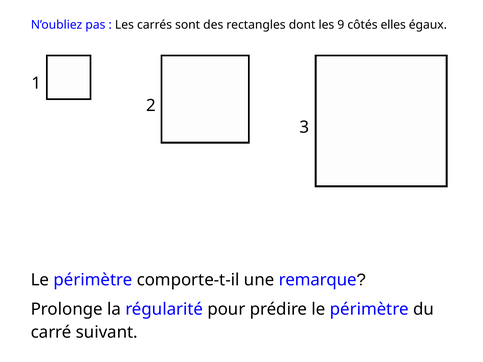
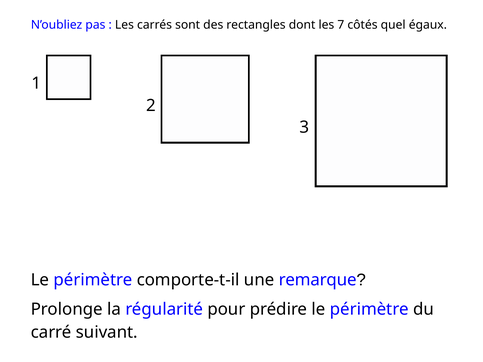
9: 9 -> 7 (341, 25)
elles: elles -> quel (393, 25)
